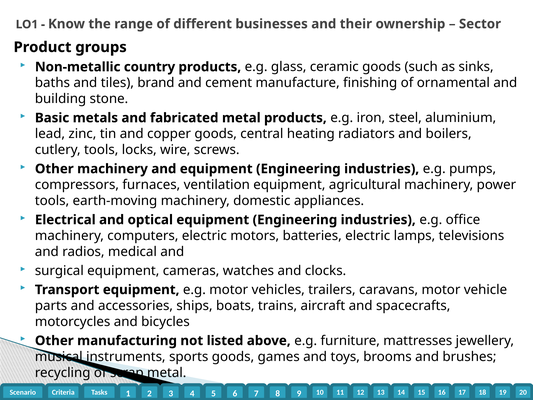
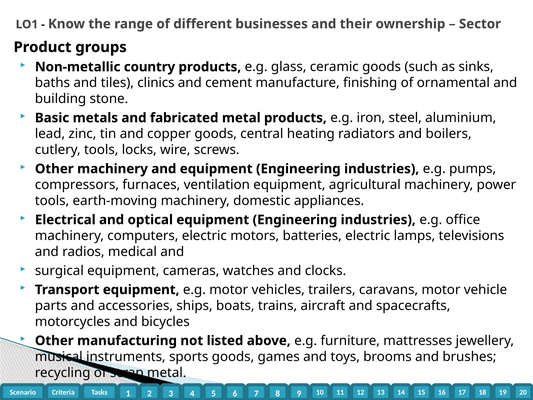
brand: brand -> clinics (156, 83)
